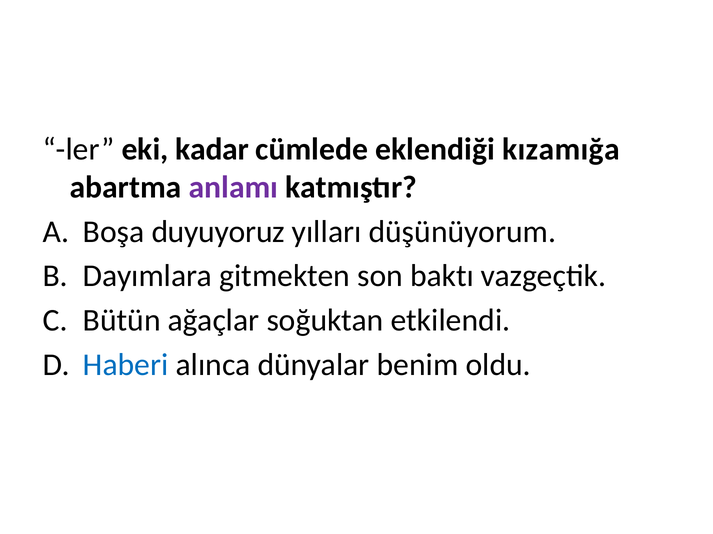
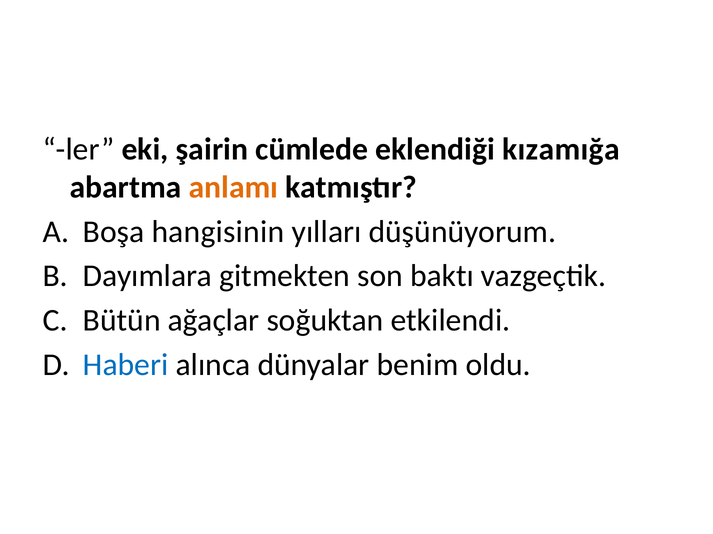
kadar: kadar -> şairin (212, 150)
anlamı colour: purple -> orange (233, 188)
duyuyoruz: duyuyoruz -> hangisinin (218, 232)
